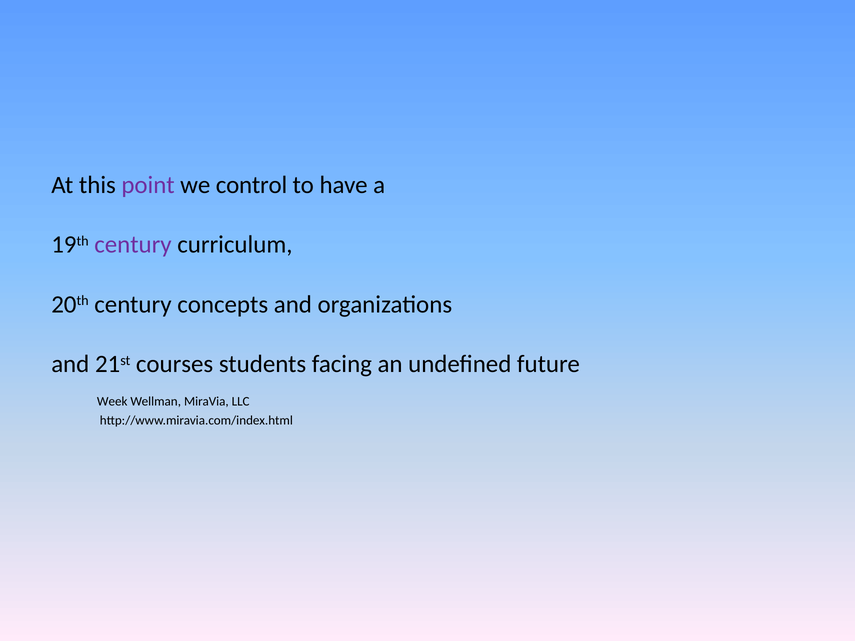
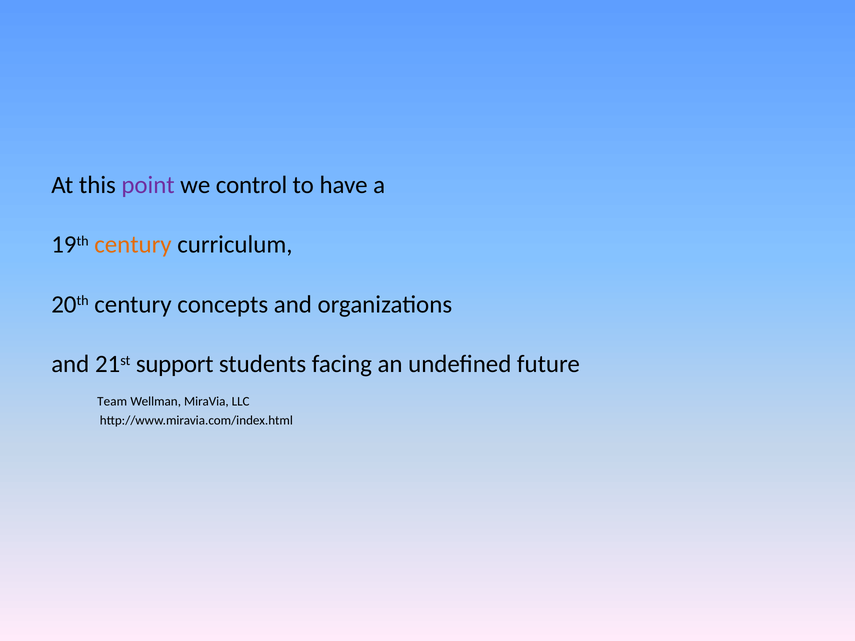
century colour: purple -> orange (133, 245)
courses: courses -> support (175, 364)
Week: Week -> Team (112, 402)
